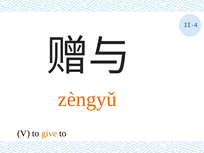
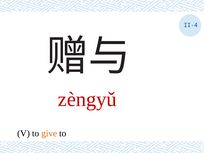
zèngyǔ colour: orange -> red (87, 99)
